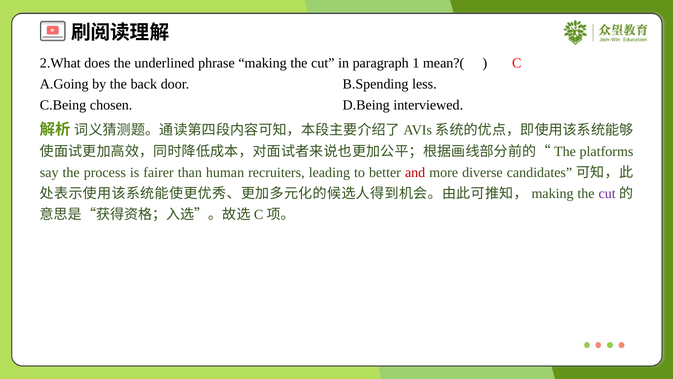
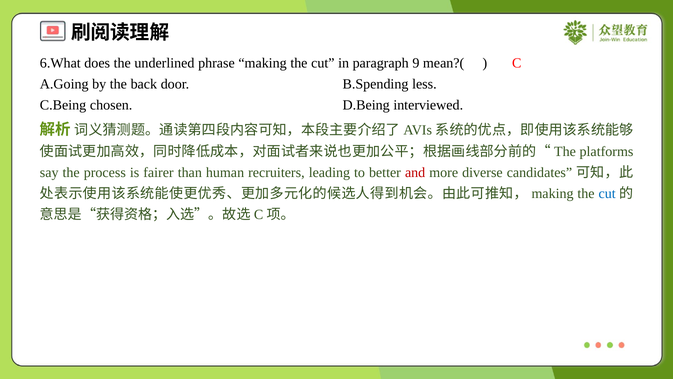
2.What: 2.What -> 6.What (60, 63)
1: 1 -> 9 (416, 63)
cut colour: purple -> blue (607, 193)
